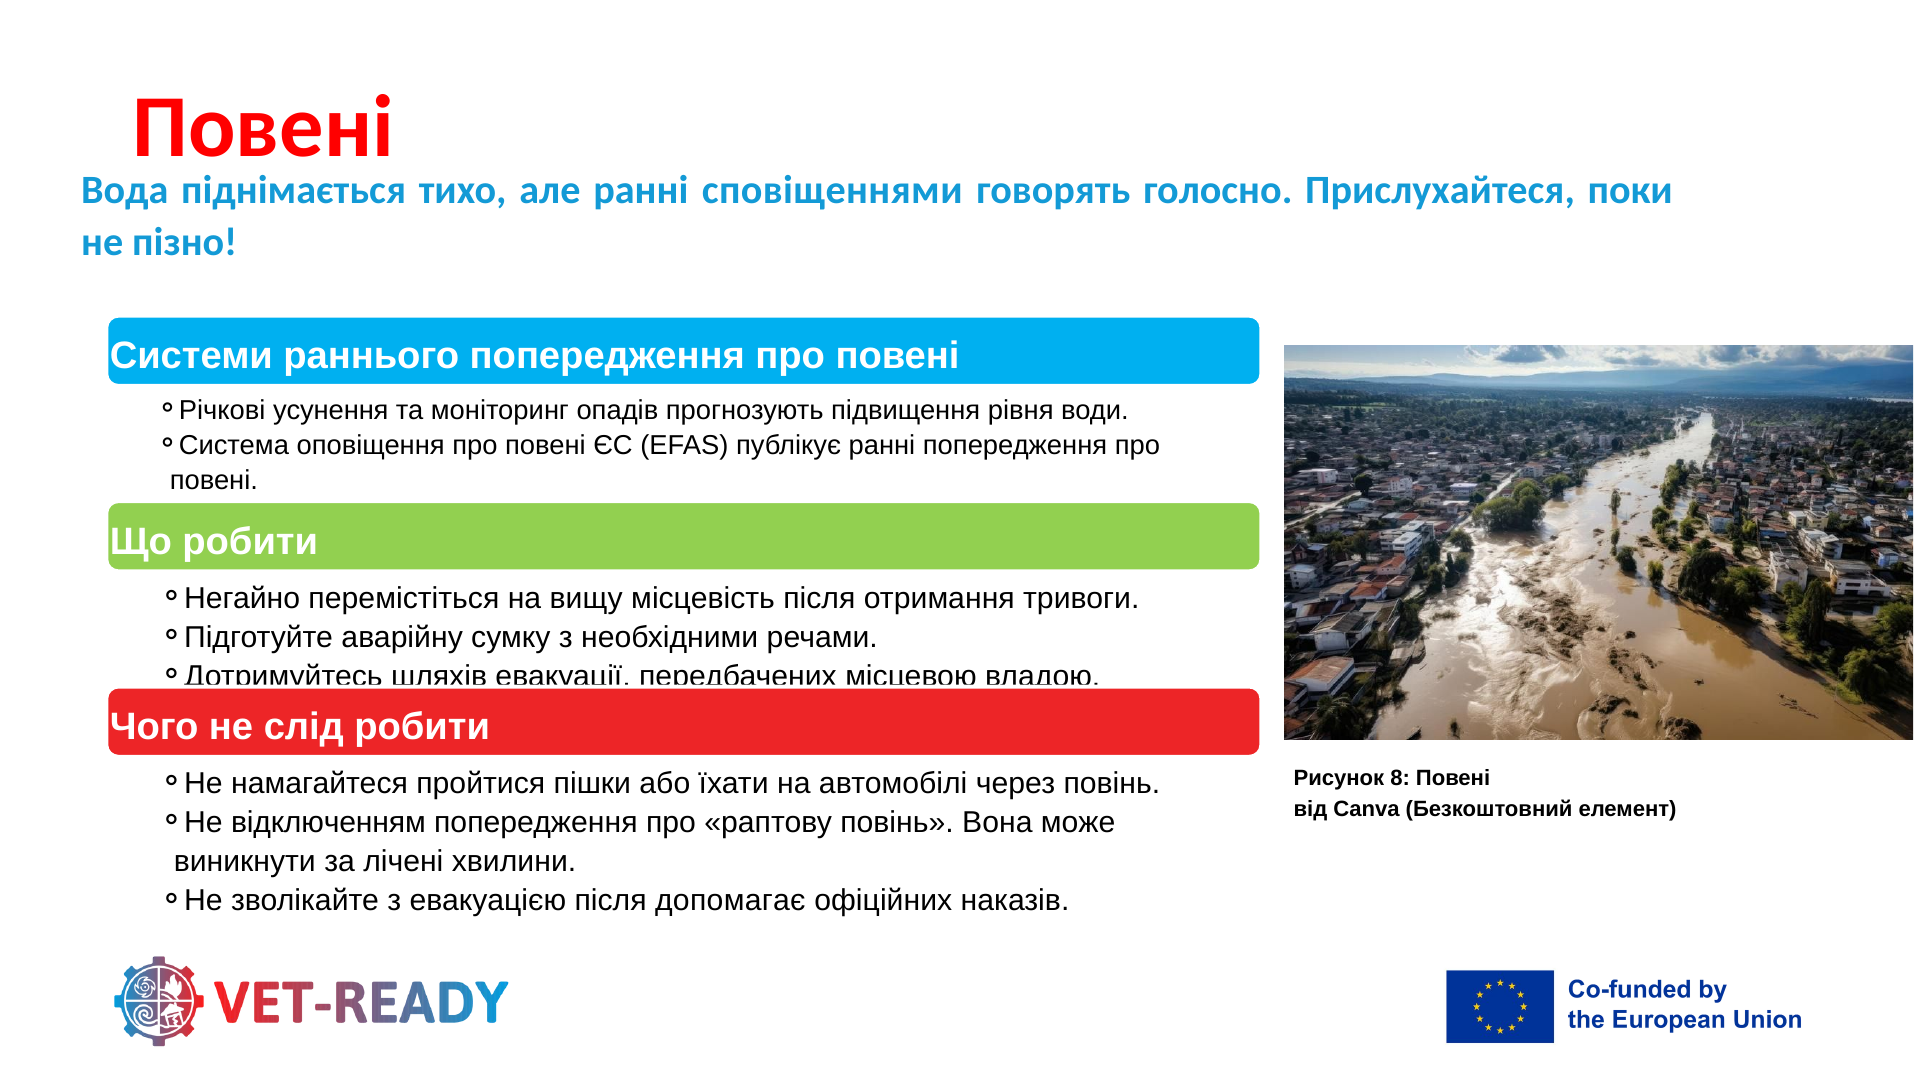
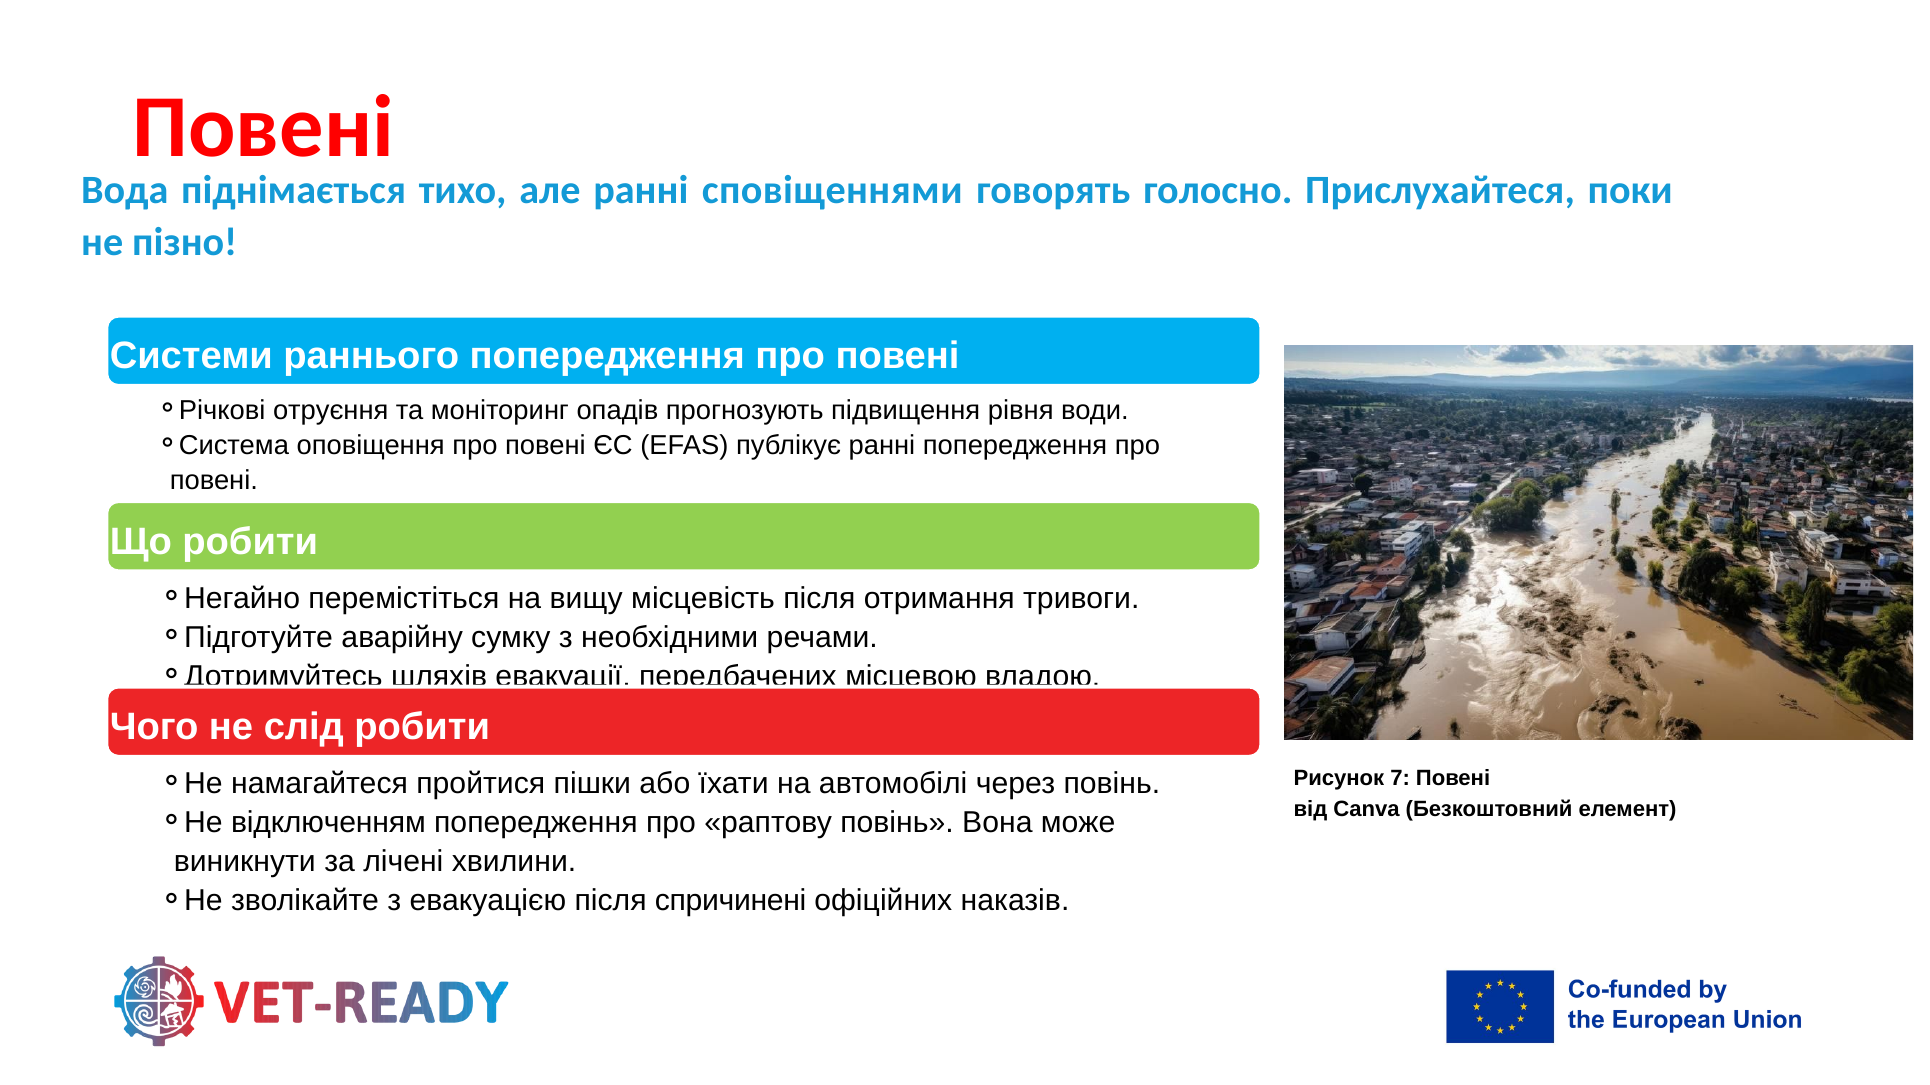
усунення: усунення -> отруєння (331, 410)
8: 8 -> 7 (1400, 778)
допомагає: допомагає -> спричинені (731, 901)
